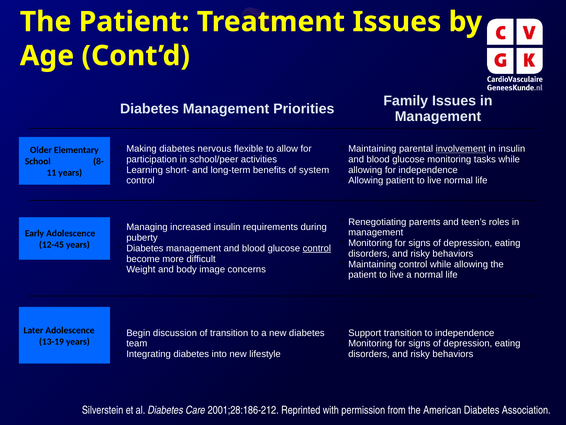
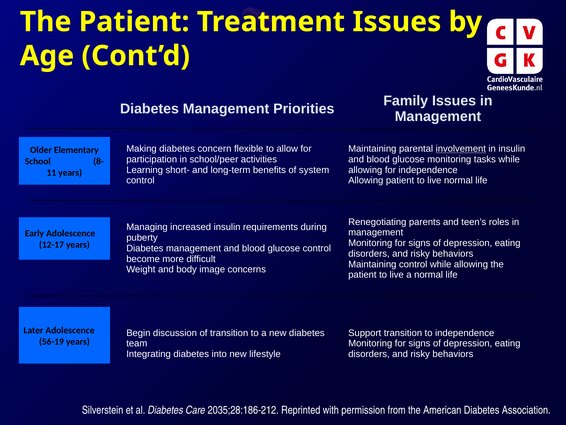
nervous: nervous -> concern (214, 149)
12-45: 12-45 -> 12-17 (51, 245)
control underline: present -> none (317, 248)
13-19: 13-19 -> 56-19 (51, 341)
2001;28:186-212: 2001;28:186-212 -> 2035;28:186-212 (243, 410)
